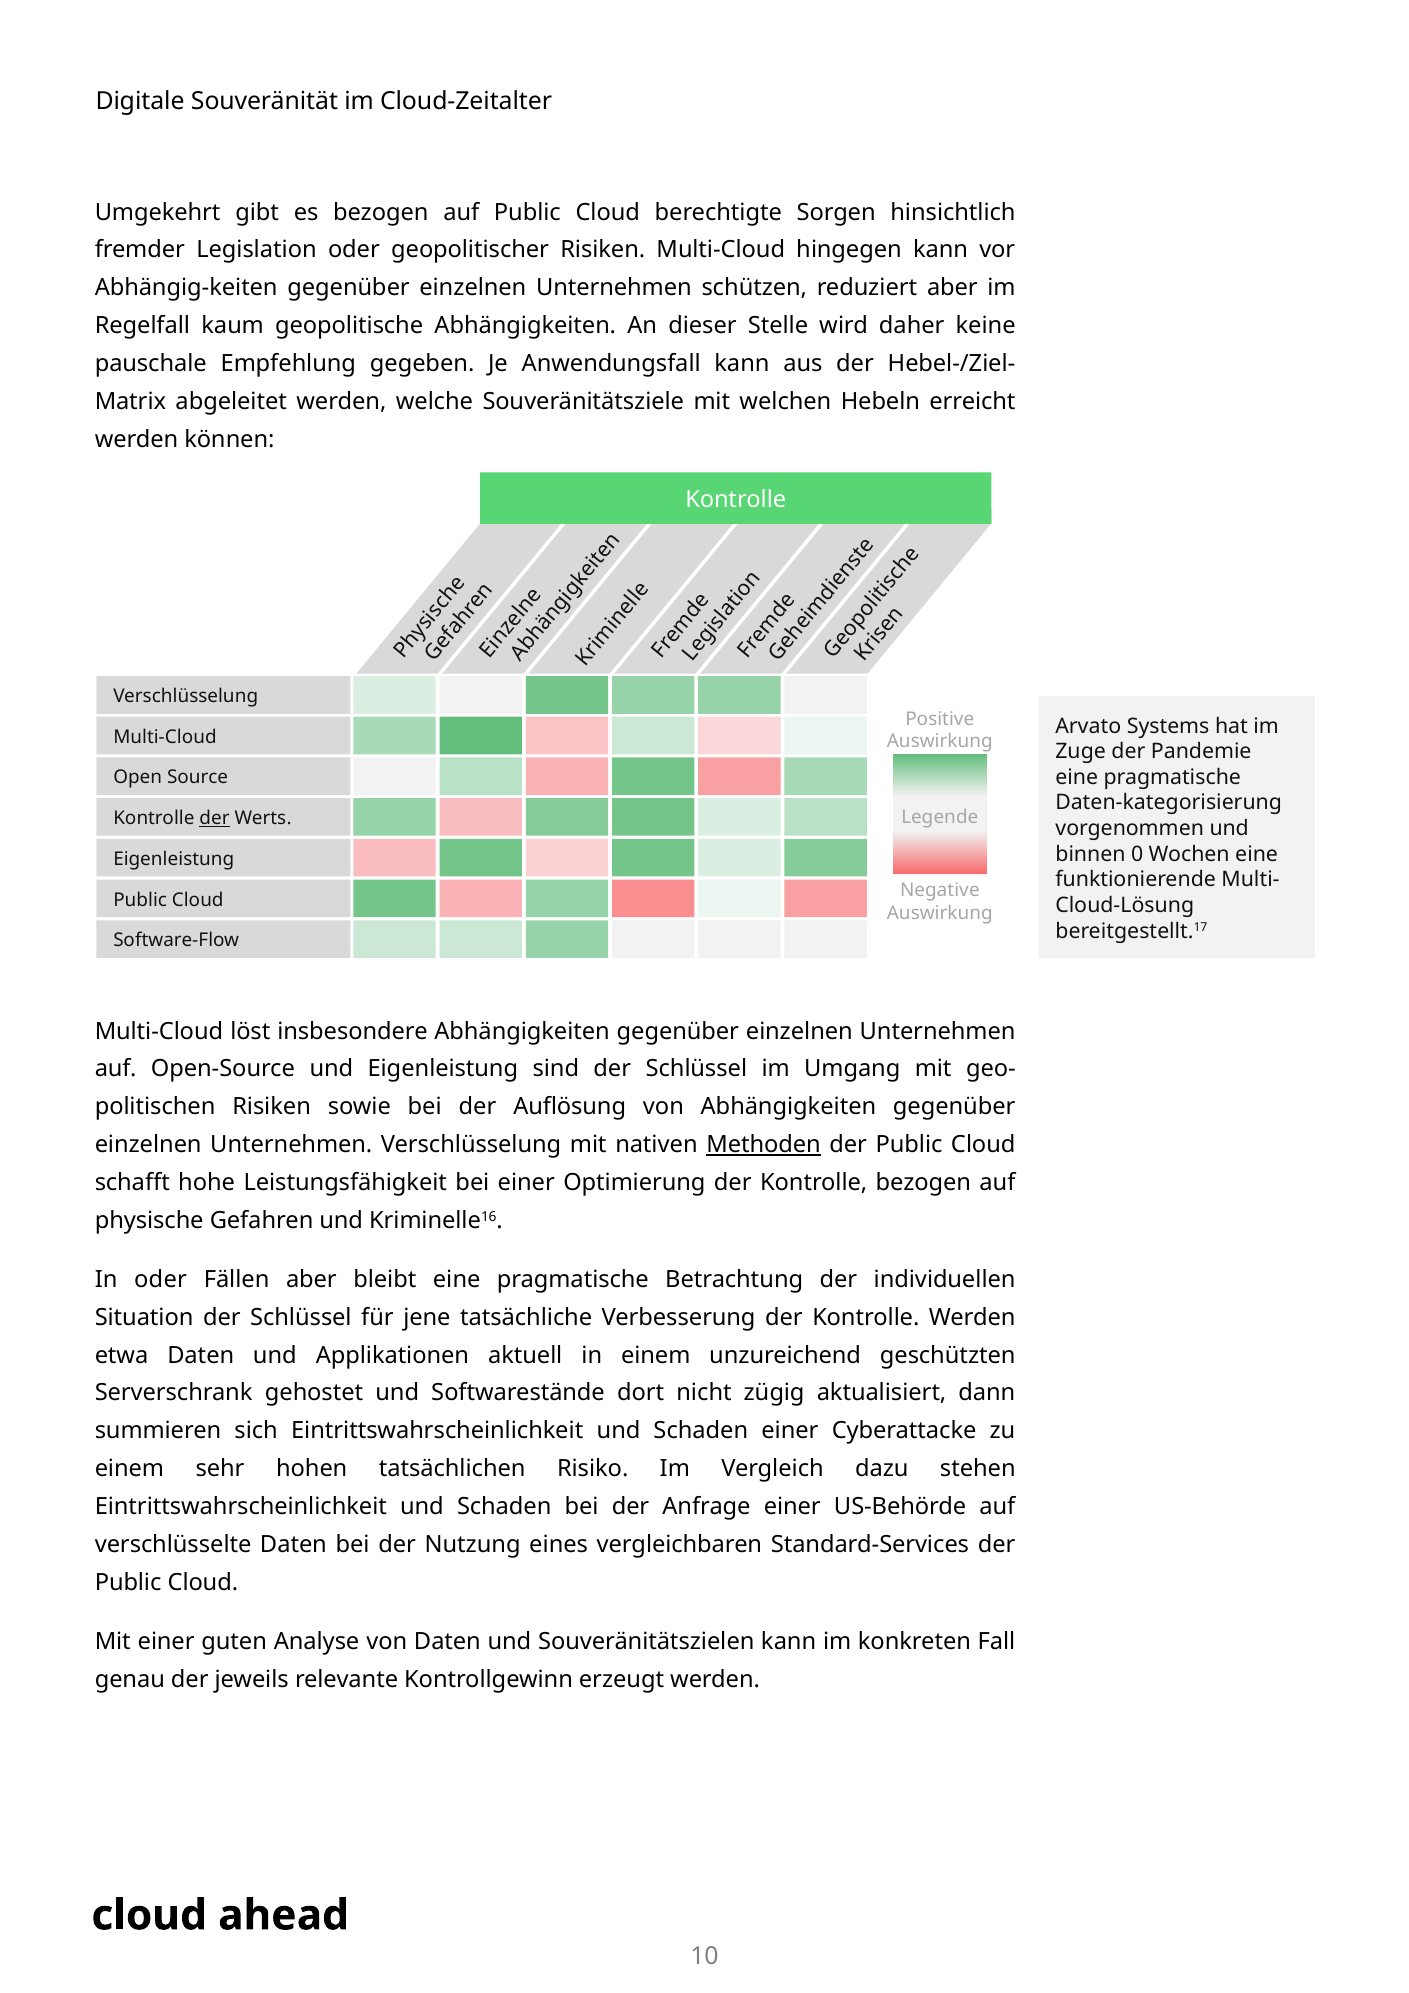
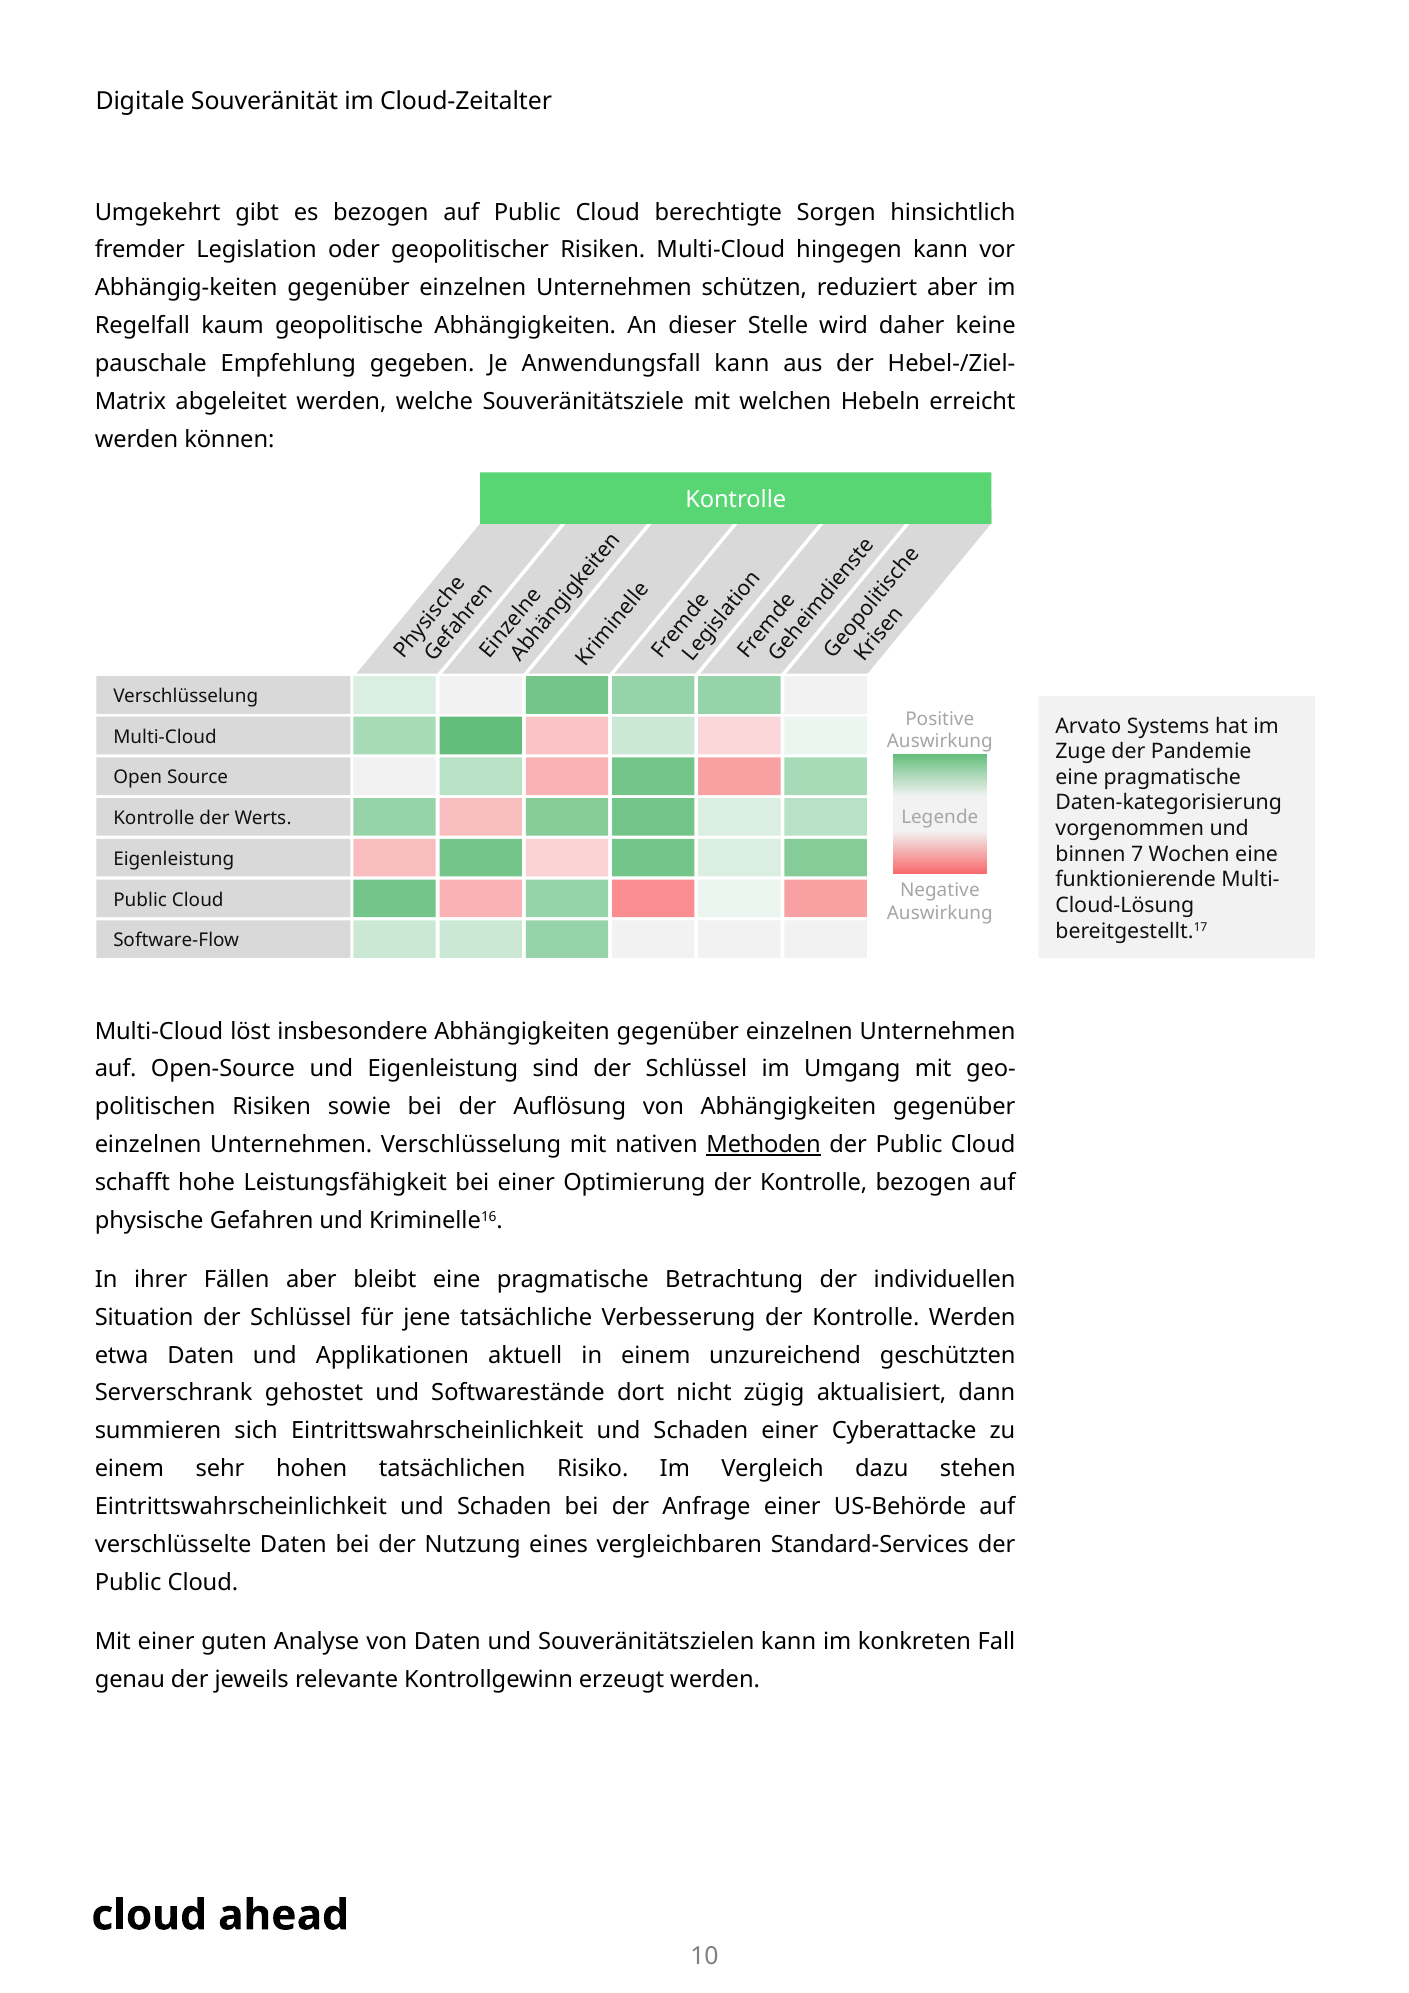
der underline: present -> none (215, 818)
0: 0 -> 7 (1137, 854)
In oder: oder -> ihrer (161, 1279)
